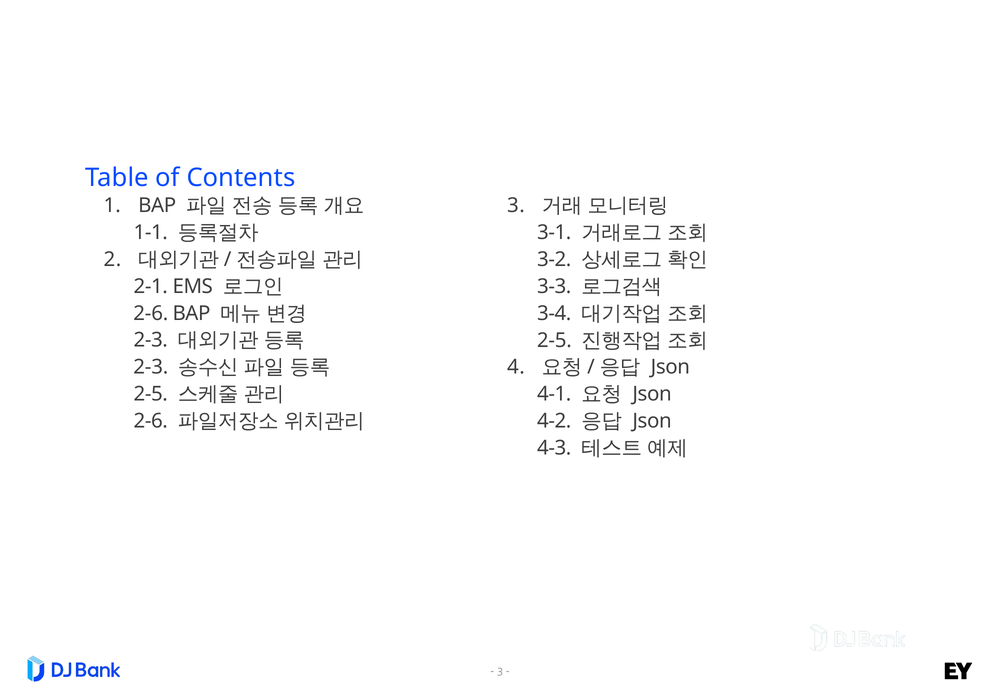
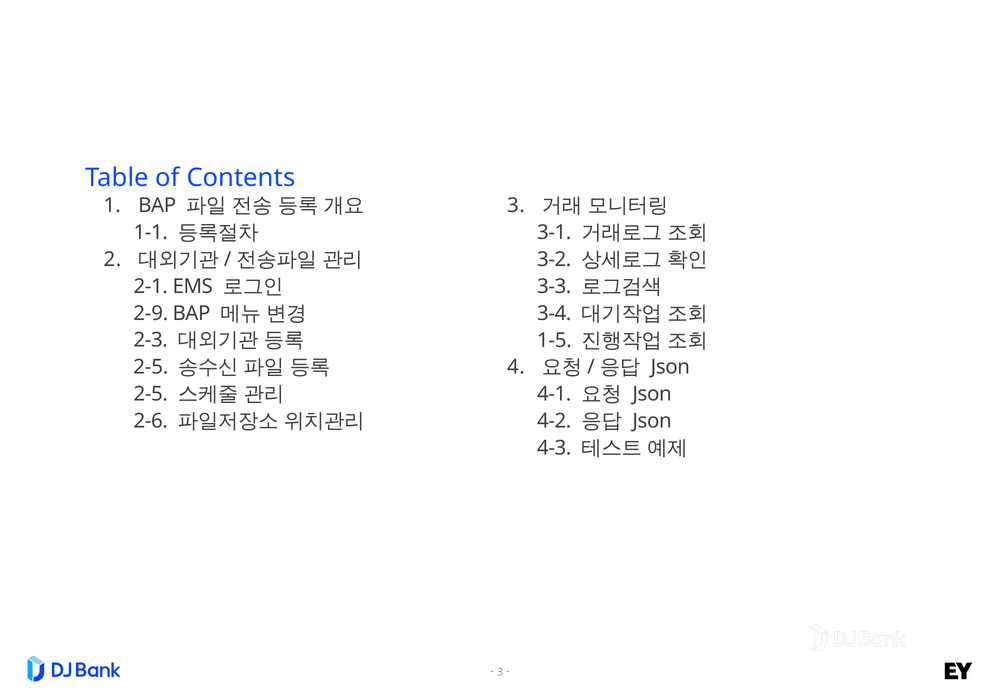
2-6: 2-6 -> 2-9 (151, 313)
2-5: 2-5 -> 1-5 (554, 340)
2-3: 2-3 -> 2-5 (151, 367)
